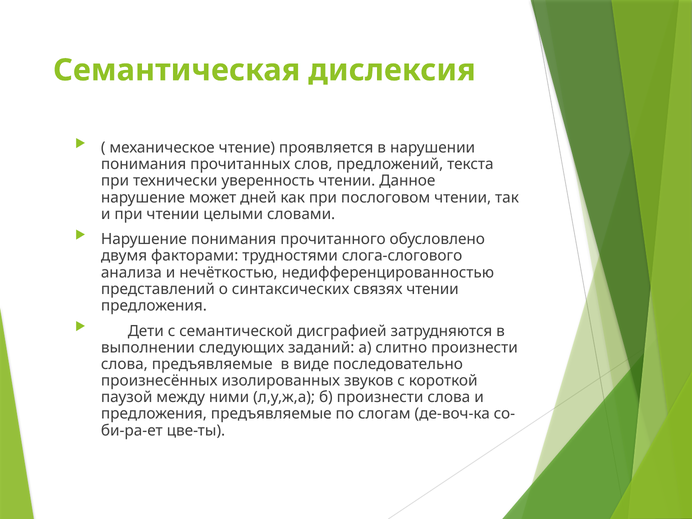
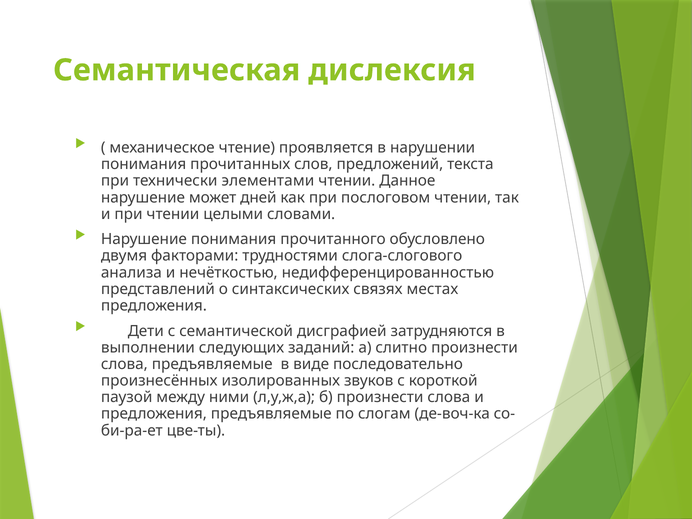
уверенность: уверенность -> элементами (268, 181)
связях чтении: чтении -> местах (432, 289)
